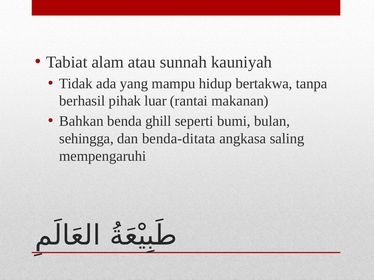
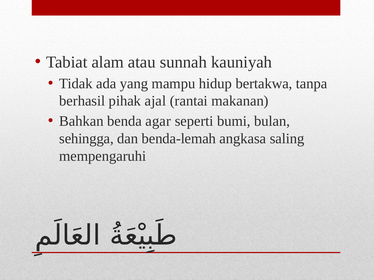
luar: luar -> ajal (155, 101)
ghill: ghill -> agar (158, 121)
benda-ditata: benda-ditata -> benda-lemah (179, 139)
